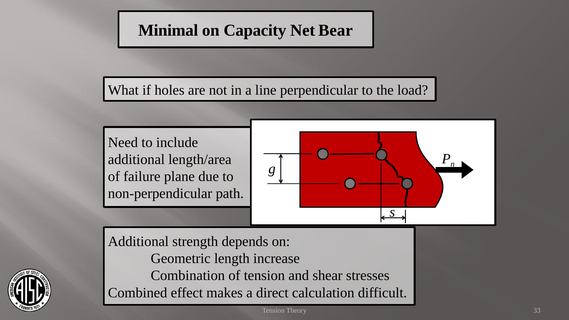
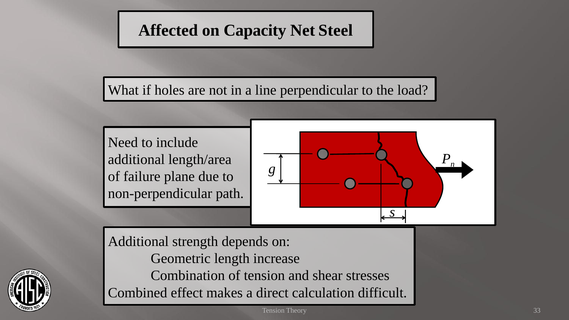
Minimal: Minimal -> Affected (168, 30)
Bear: Bear -> Steel (336, 30)
